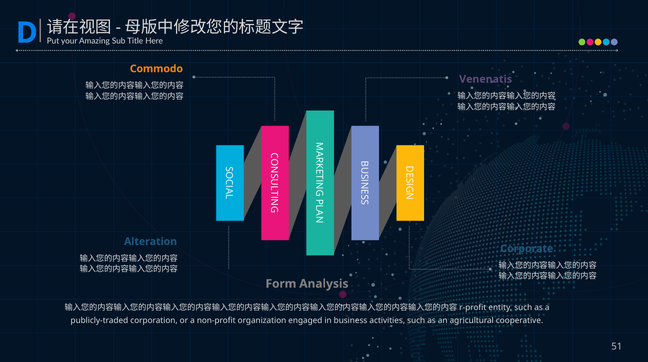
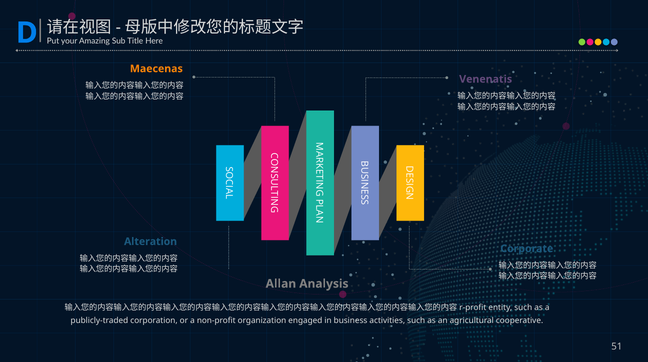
Commodo: Commodo -> Maecenas (156, 69)
Form: Form -> Allan (281, 284)
